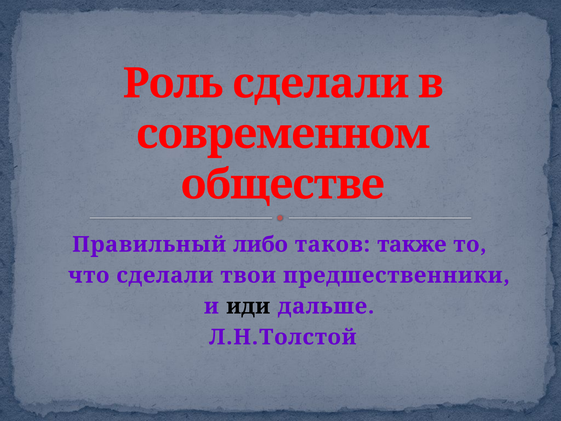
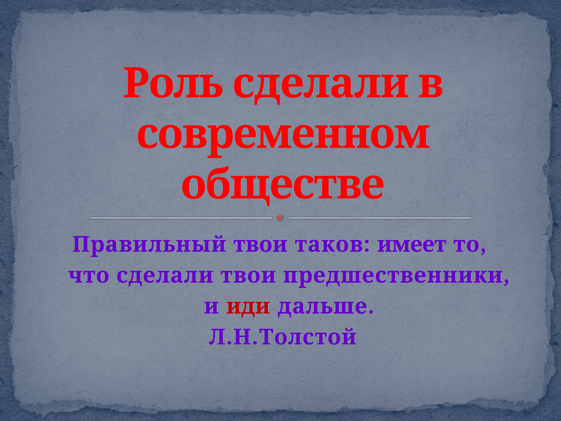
Правильный либо: либо -> твои (260, 244)
также: также -> имеет (412, 244)
иди colour: black -> red (248, 306)
